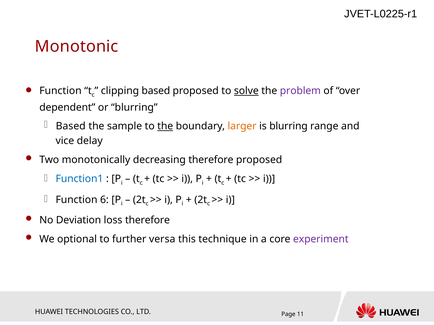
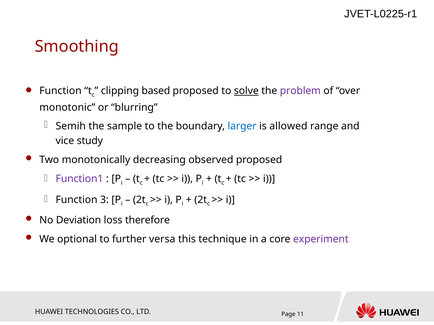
Monotonic: Monotonic -> Smoothing (77, 46)
dependent: dependent -> monotonic (67, 107)
Based: Based -> Semih (71, 126)
the underline: present -> none (165, 126)
larger colour: orange -> blue (242, 126)
is blurring: blurring -> allowed (288, 126)
delay: delay -> study (90, 141)
decreasing therefore: therefore -> observed (211, 160)
Function1 colour: blue -> purple (79, 179)
6: 6 -> 3 (104, 200)
